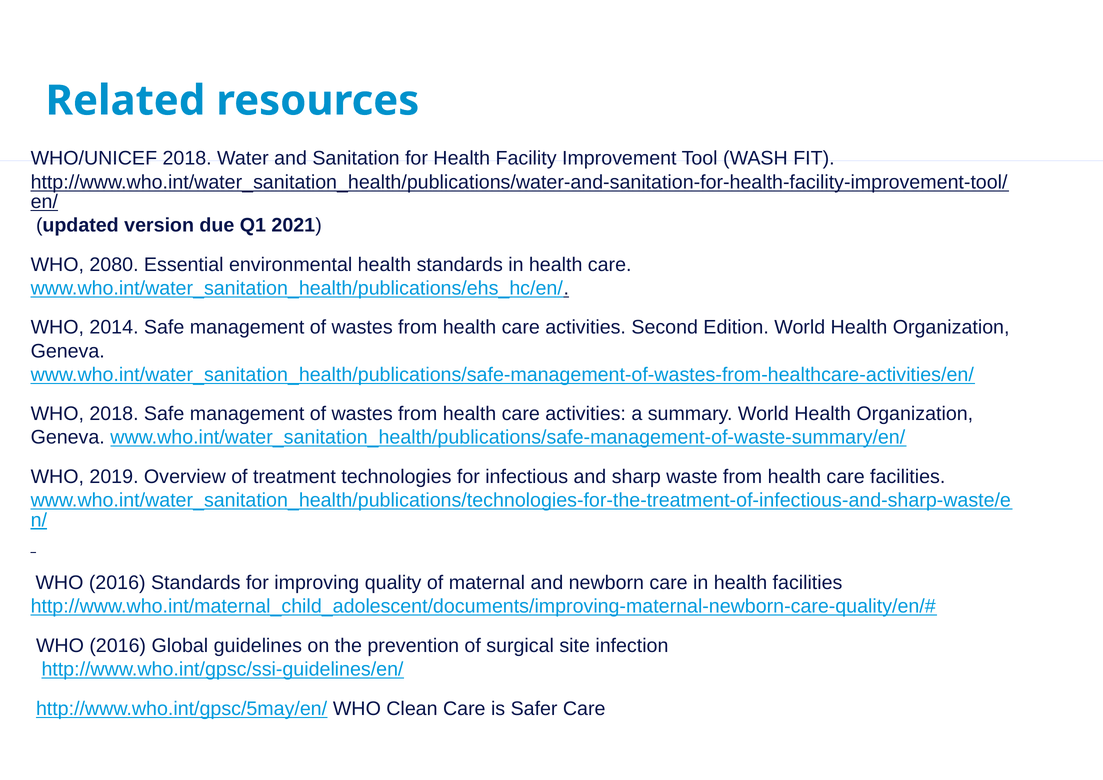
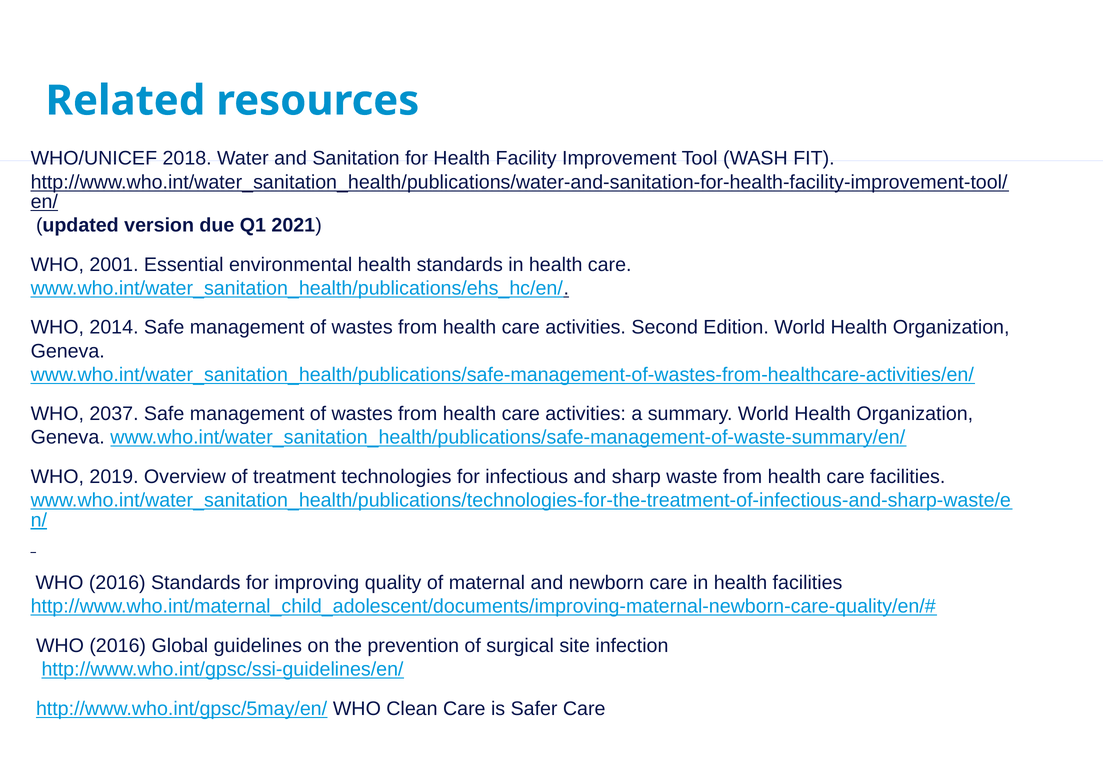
2080: 2080 -> 2001 (114, 265)
WHO 2018: 2018 -> 2037 (114, 414)
